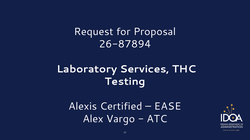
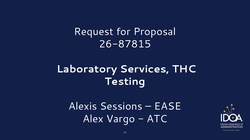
26-87894: 26-87894 -> 26-87815 (125, 44)
Certified: Certified -> Sessions (121, 107)
